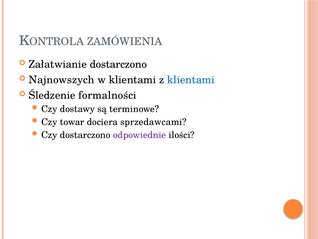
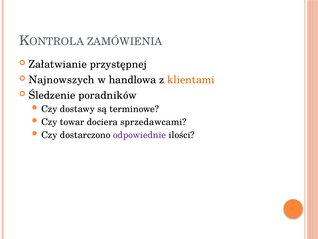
Załatwianie dostarczono: dostarczono -> przystępnej (118, 64)
w klientami: klientami -> handlowa (133, 80)
klientami colour: blue -> orange (191, 80)
formalności: formalności -> poradników (107, 95)
